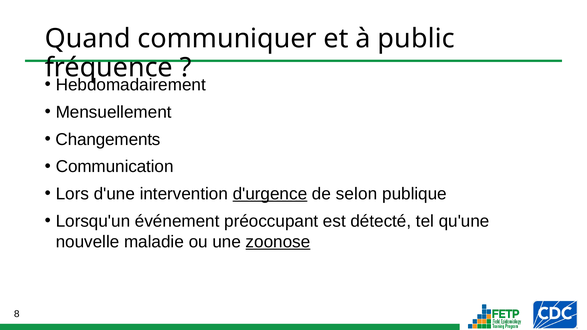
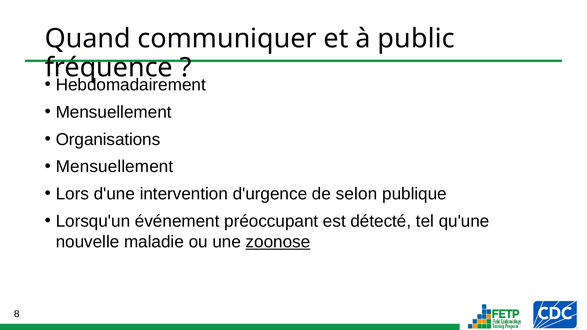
Changements: Changements -> Organisations (108, 139)
Communication: Communication -> Mensuellement (115, 167)
d'urgence underline: present -> none (270, 194)
